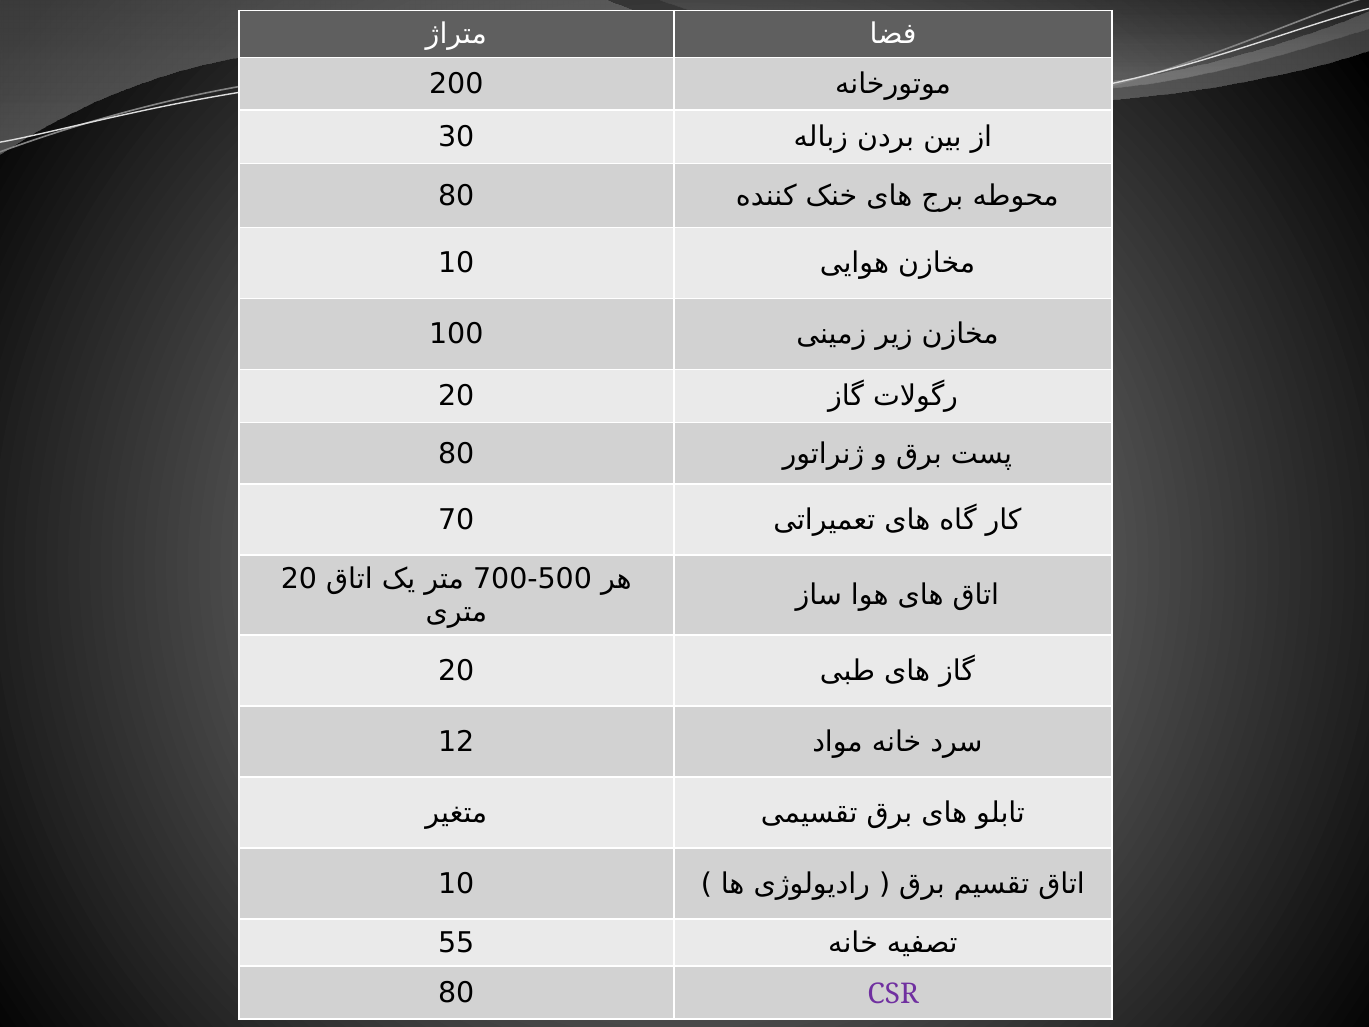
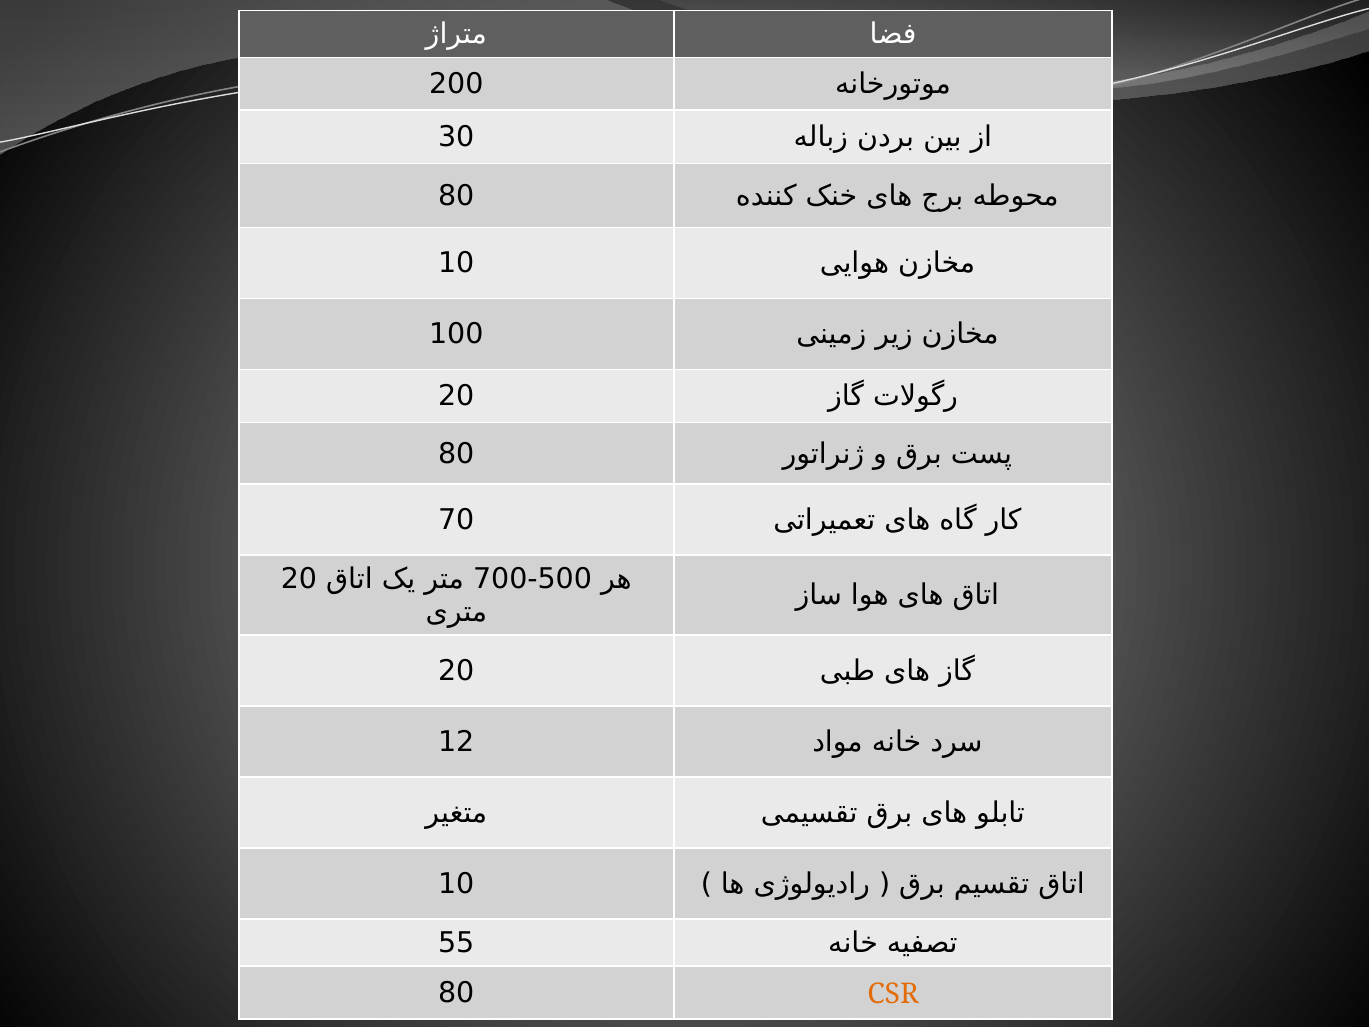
CSR colour: purple -> orange (893, 994)
